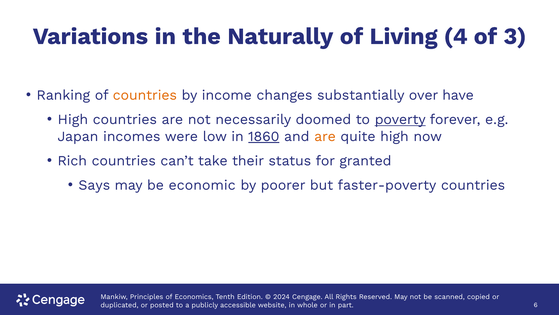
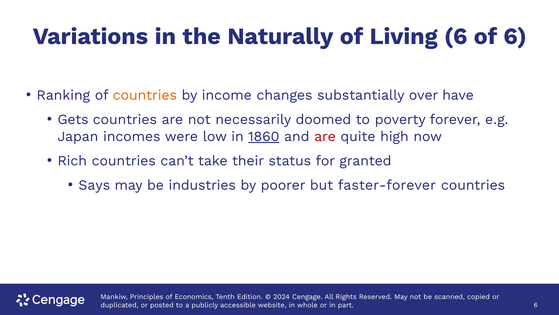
Living 4: 4 -> 6 (456, 36)
of 3: 3 -> 6 (515, 36)
High: High -> Gets (73, 119)
poverty underline: present -> none (400, 119)
are colour: orange -> red (325, 136)
economic: economic -> industries (202, 185)
faster-poverty: faster-poverty -> faster-forever (387, 185)
